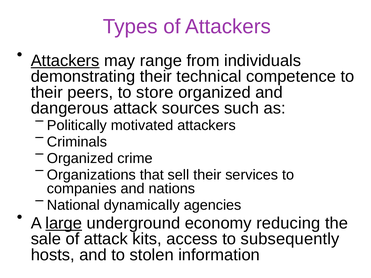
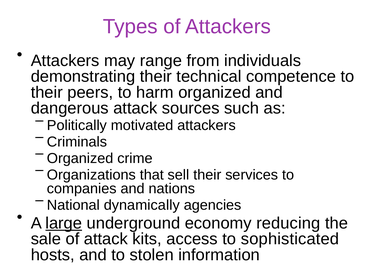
Attackers underline: present -> none (65, 61)
store: store -> harm (155, 92)
subsequently: subsequently -> sophisticated (290, 239)
